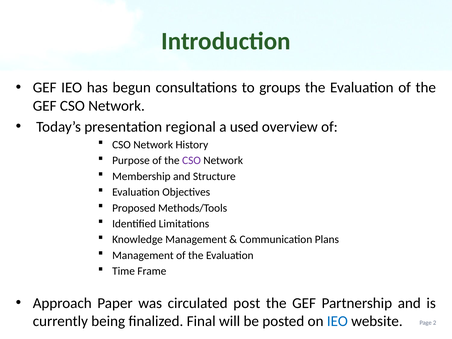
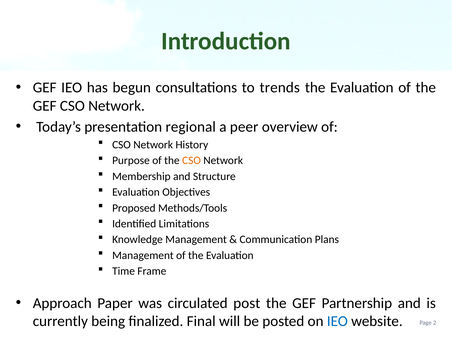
groups: groups -> trends (280, 88)
used: used -> peer (244, 127)
CSO colour: purple -> orange (191, 160)
